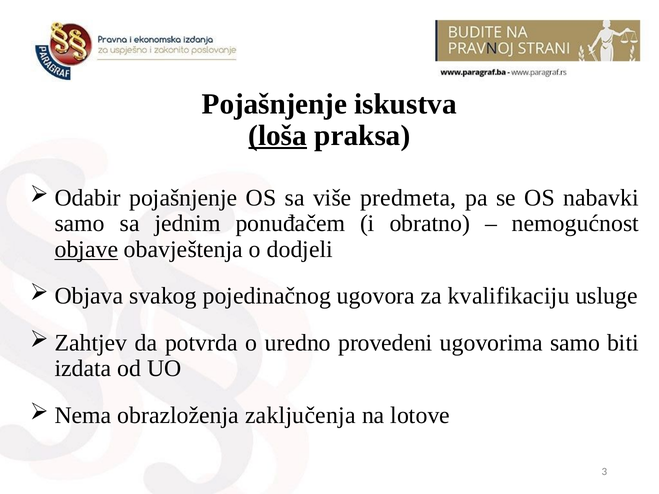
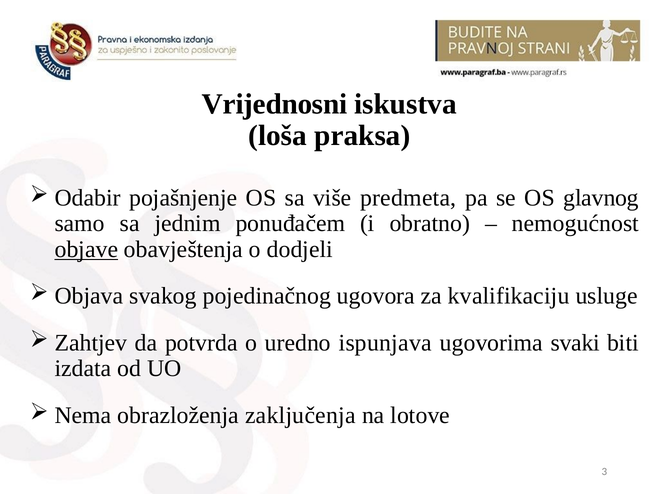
Pojašnjenje: Pojašnjenje -> Vrijednosni (275, 104)
loša underline: present -> none (278, 136)
nabavki: nabavki -> glavnog (601, 198)
provedeni: provedeni -> ispunjava (385, 343)
ugovorima samo: samo -> svaki (575, 343)
